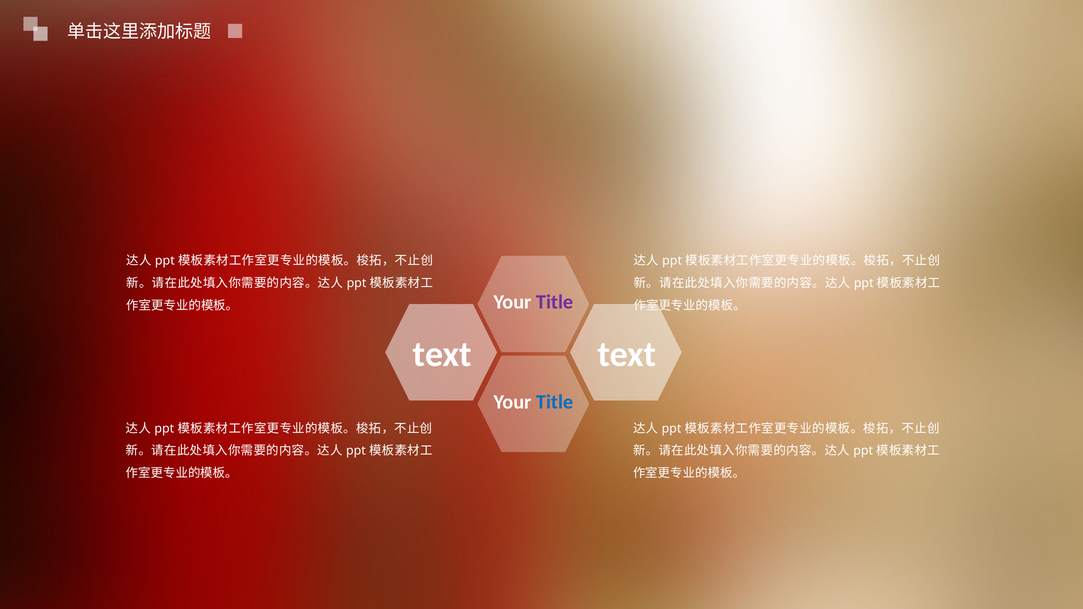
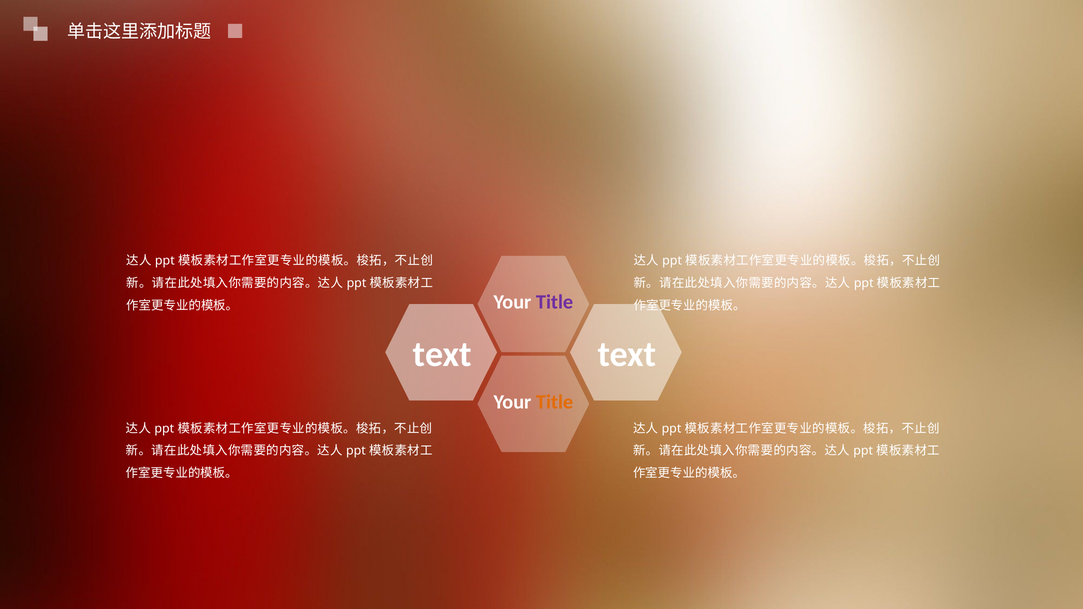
Title colour: blue -> orange (555, 402)
